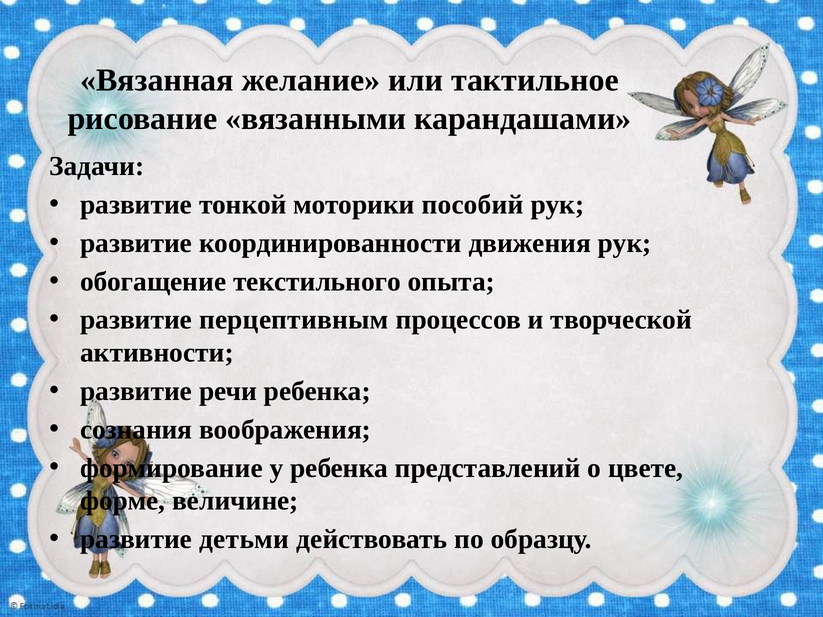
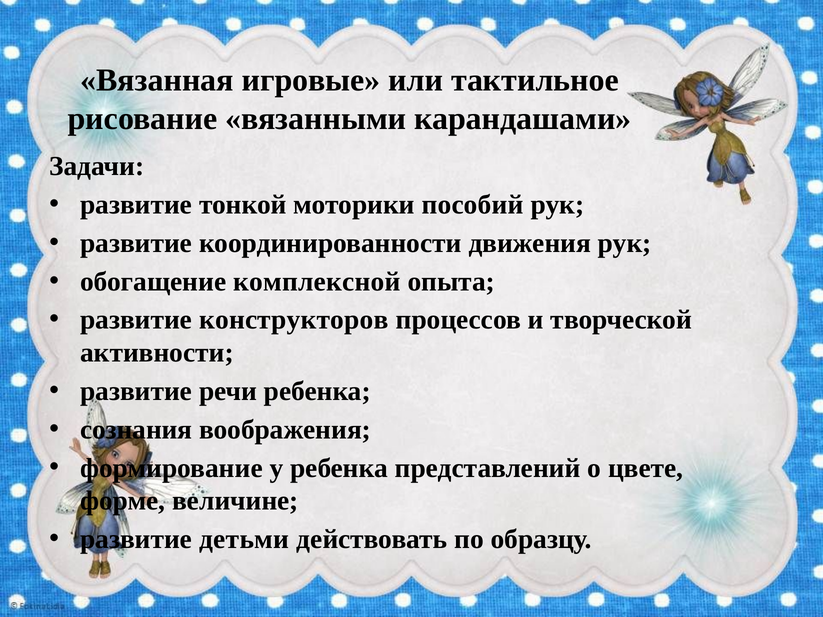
желание: желание -> игровые (311, 80)
текстильного: текстильного -> комплексной (317, 282)
перцептивным: перцептивным -> конструкторов (294, 320)
